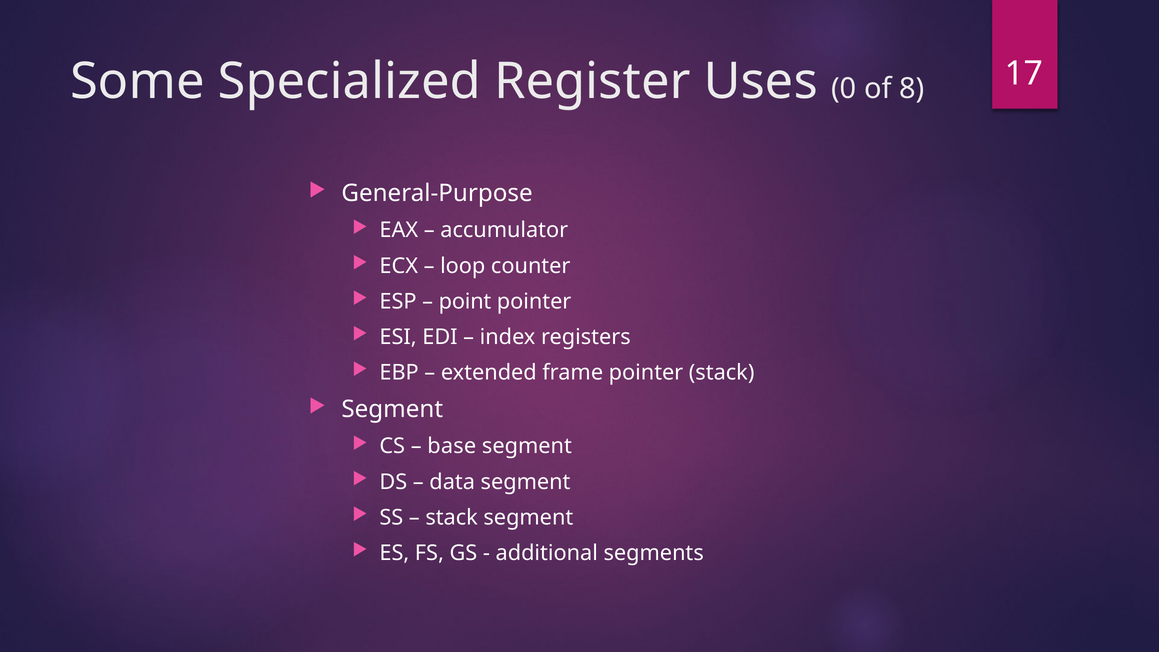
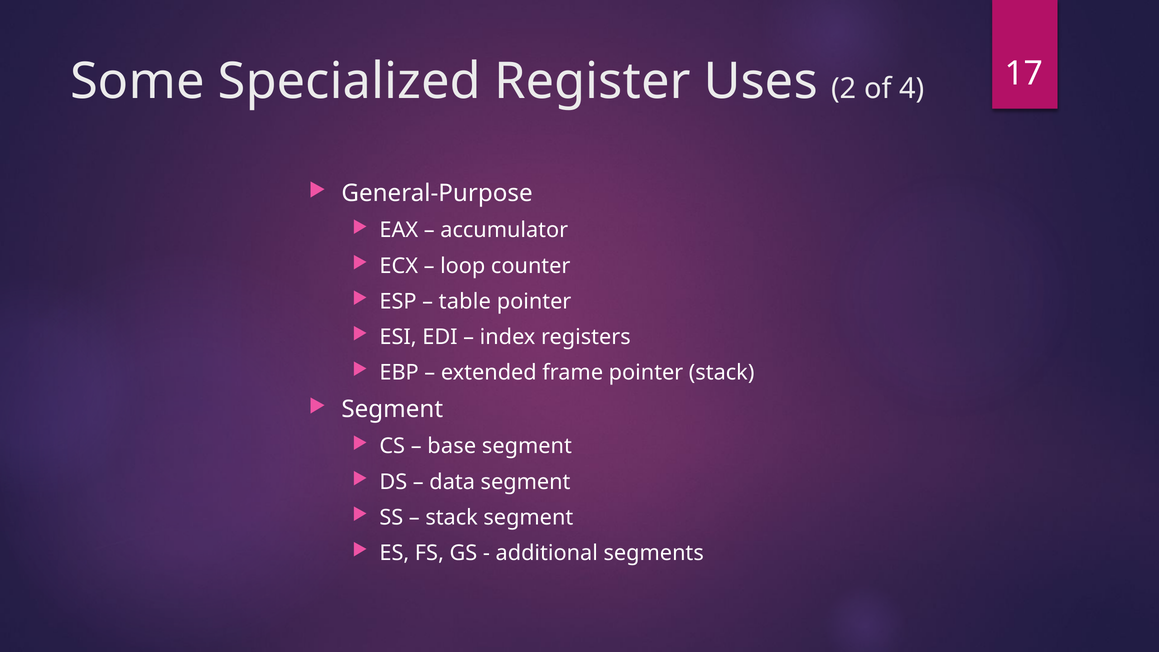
0: 0 -> 2 (844, 89)
8: 8 -> 4 (912, 89)
point: point -> table (465, 301)
